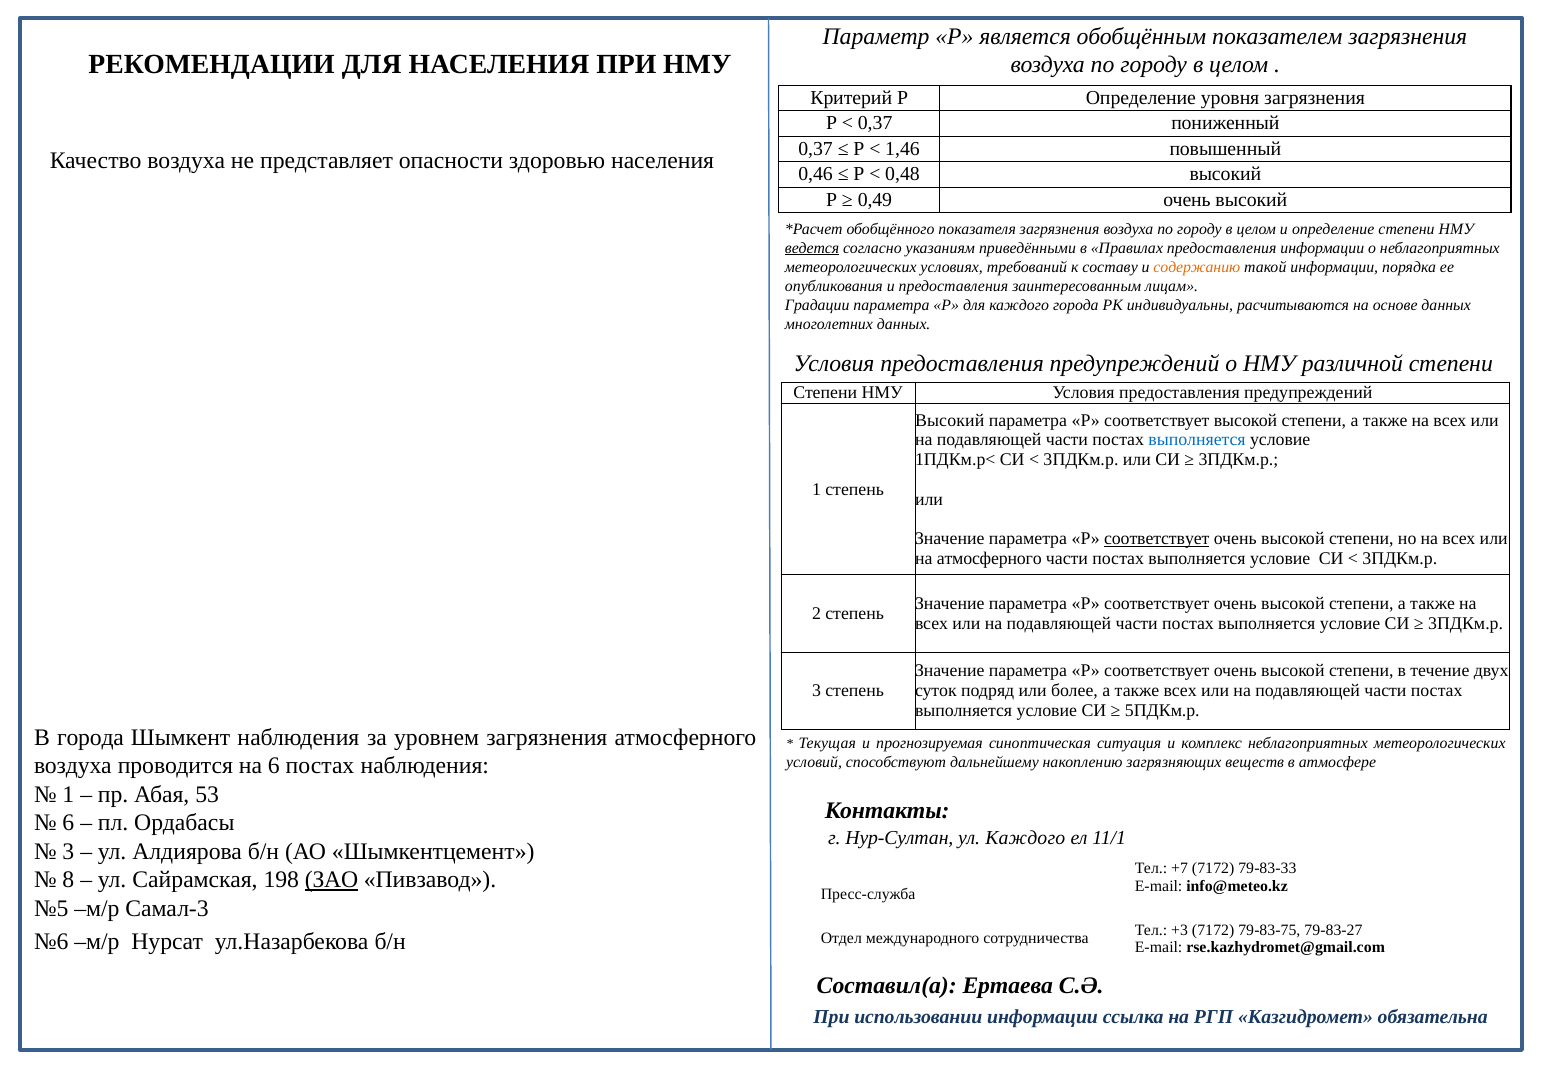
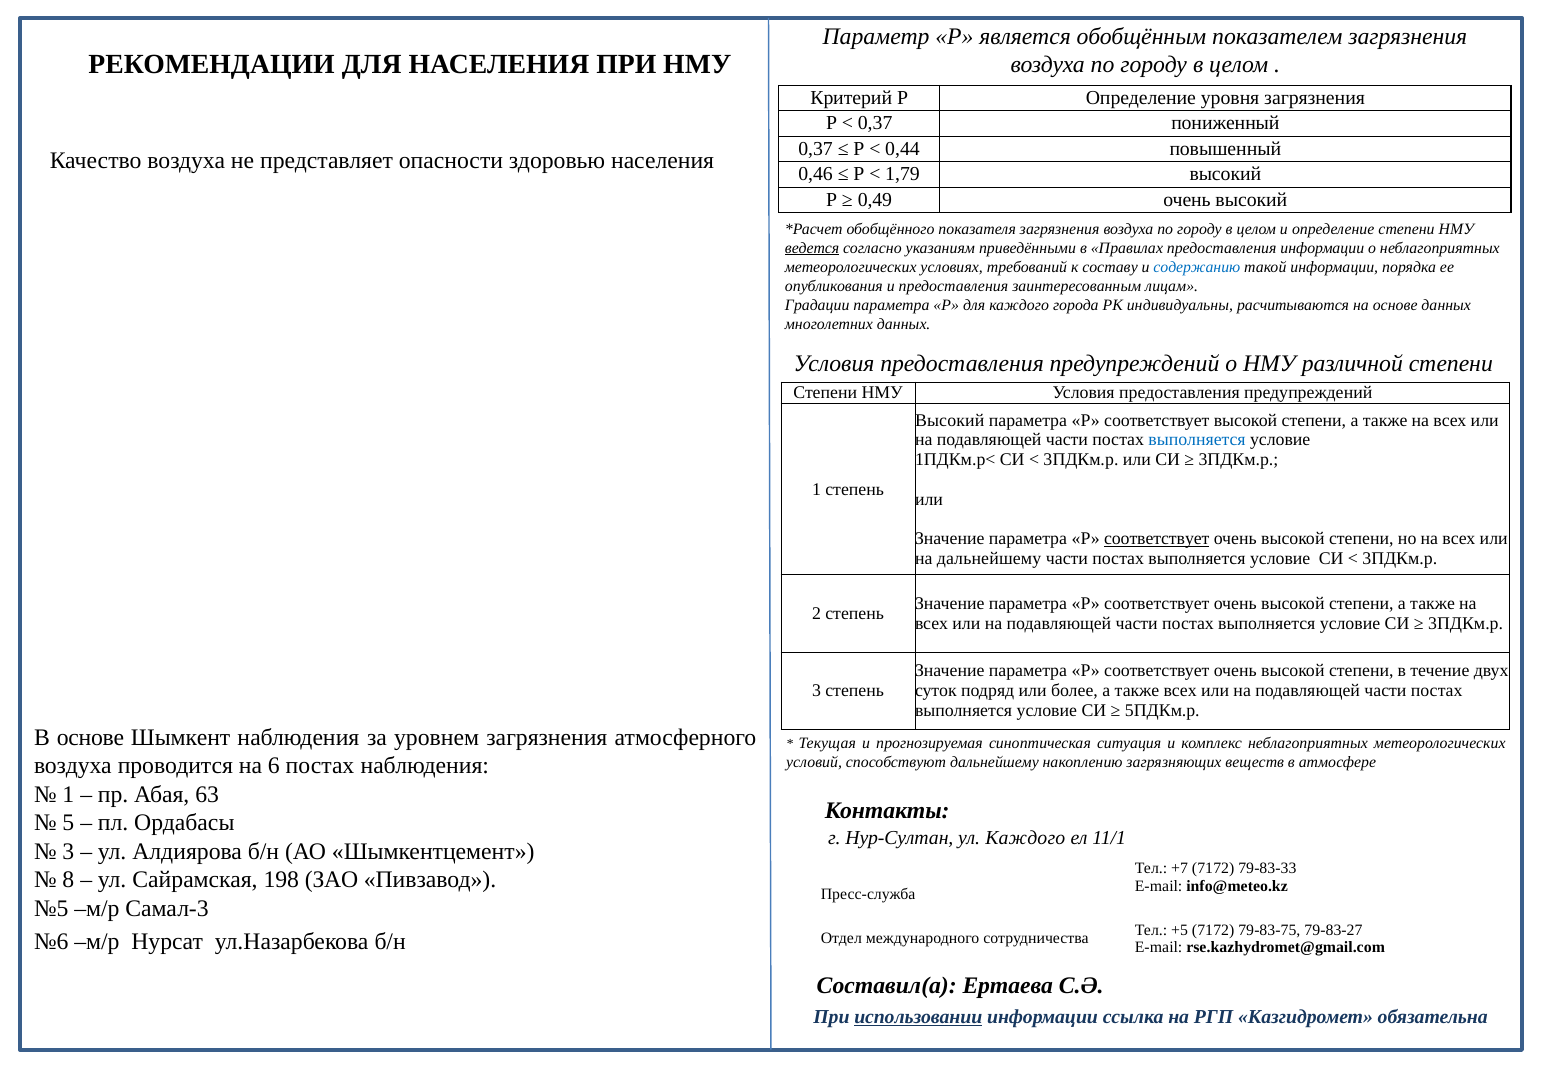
1,46: 1,46 -> 0,44 (903, 149)
0,48: 0,48 -> 1,79 (903, 174)
содержанию colour: orange -> blue (1197, 267)
на атмосферного: атмосферного -> дальнейшему (989, 558)
В города: города -> основе (90, 737)
53: 53 -> 63 (207, 794)
6: 6 -> 5 (68, 822)
ЗАО underline: present -> none (332, 879)
+3: +3 -> +5 (1180, 930)
использовании underline: none -> present (918, 1017)
